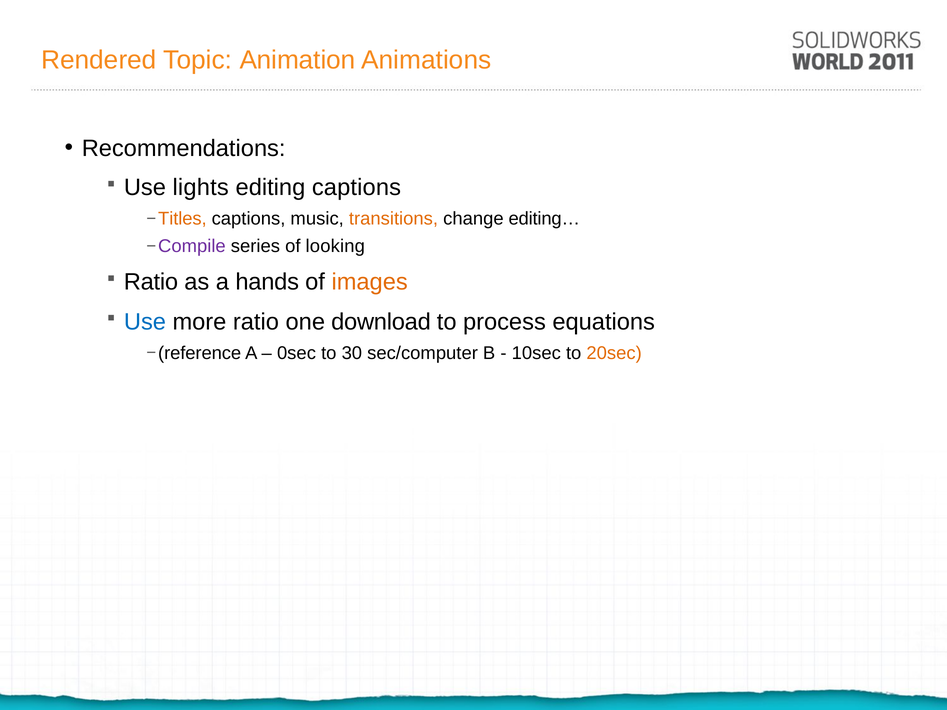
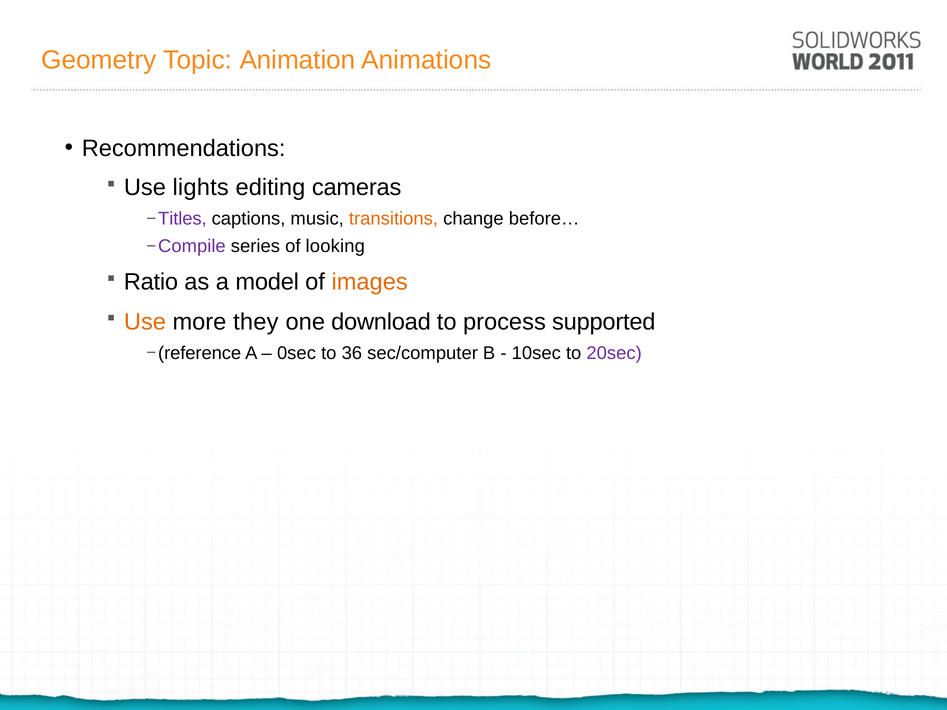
Rendered: Rendered -> Geometry (99, 60)
editing captions: captions -> cameras (357, 188)
Titles colour: orange -> purple (182, 219)
editing…: editing… -> before… (544, 219)
hands: hands -> model (267, 282)
Use colour: blue -> orange (145, 322)
more ratio: ratio -> they (256, 322)
equations: equations -> supported (604, 322)
30: 30 -> 36 (352, 353)
20sec colour: orange -> purple (614, 353)
